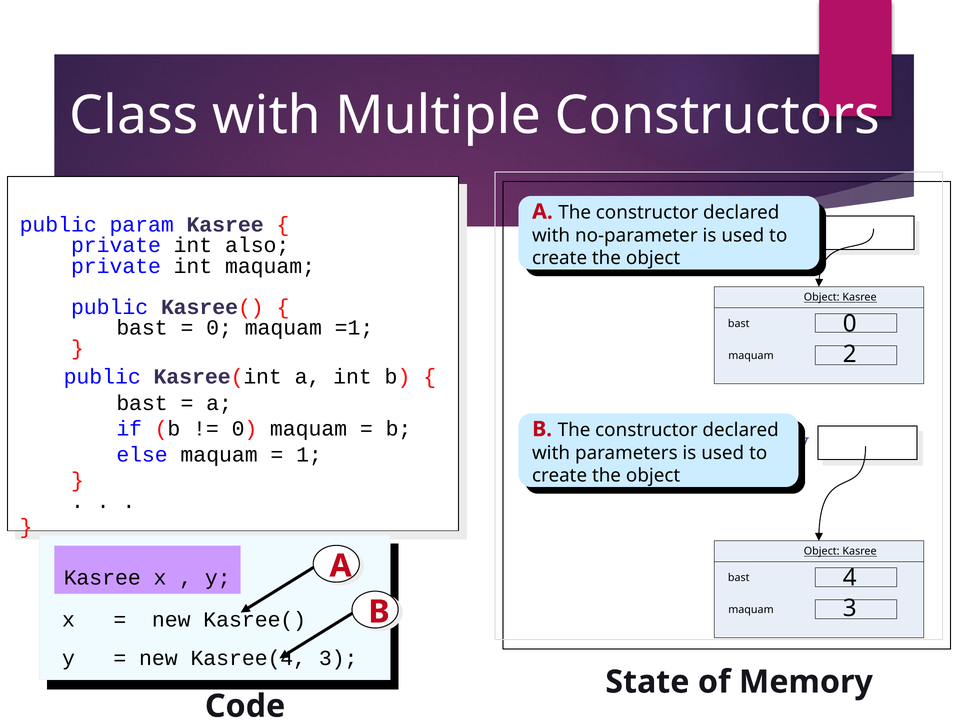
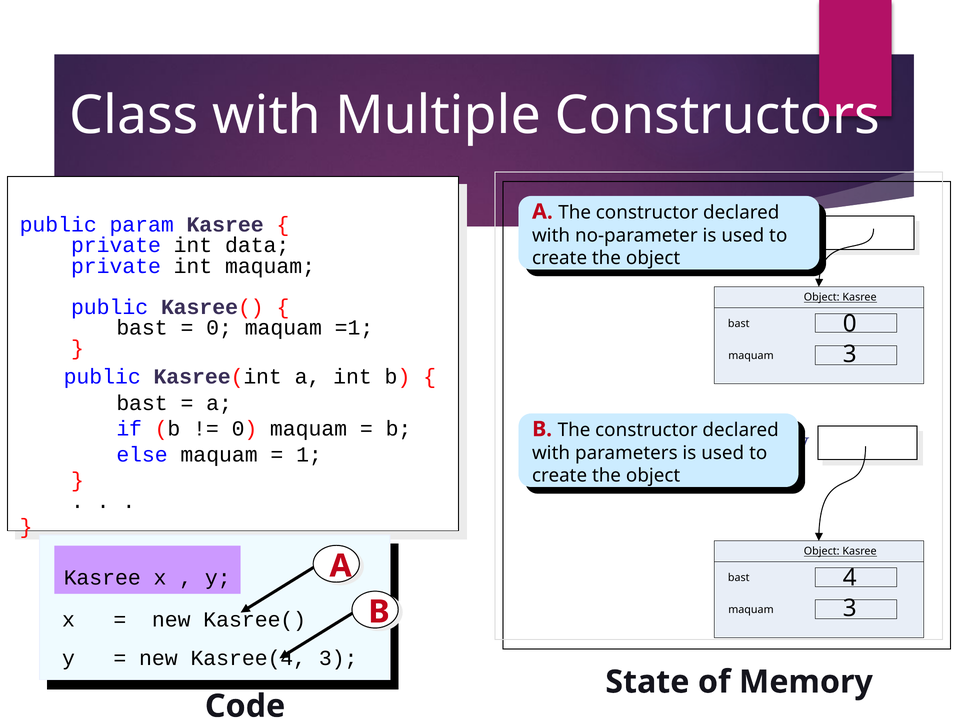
also: also -> data (257, 245)
2: 2 -> 3 (850, 354)
